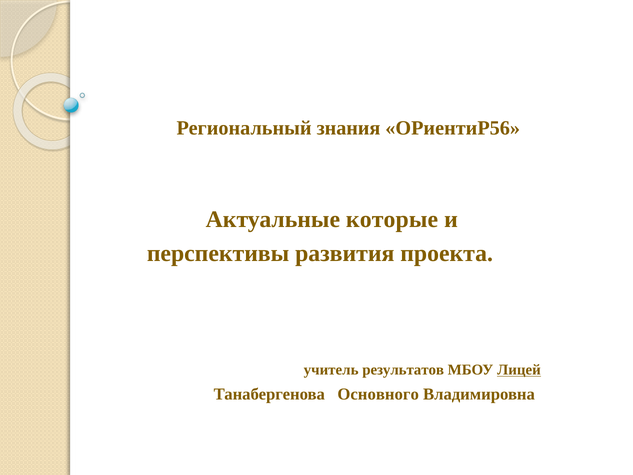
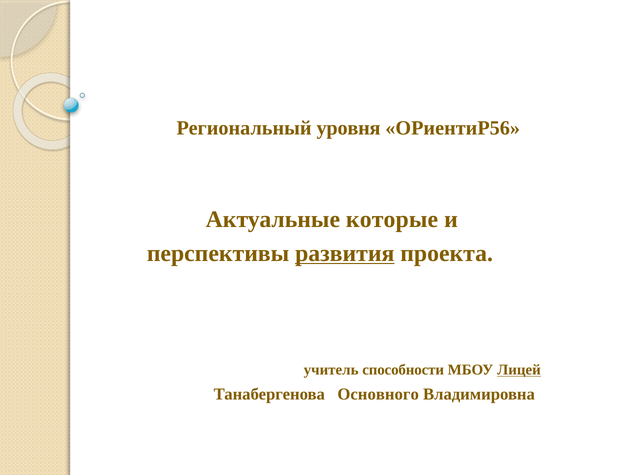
знания: знания -> уровня (349, 128)
развития underline: none -> present (345, 253)
результатов: результатов -> способности (403, 370)
